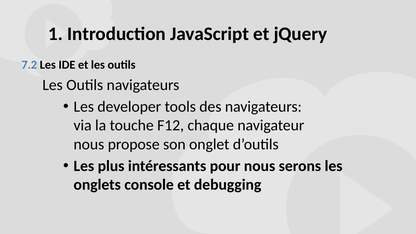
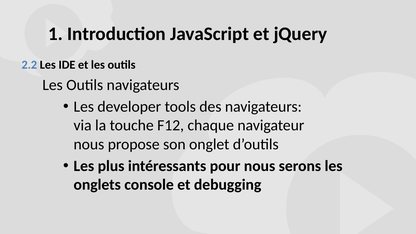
7.2: 7.2 -> 2.2 (29, 65)
